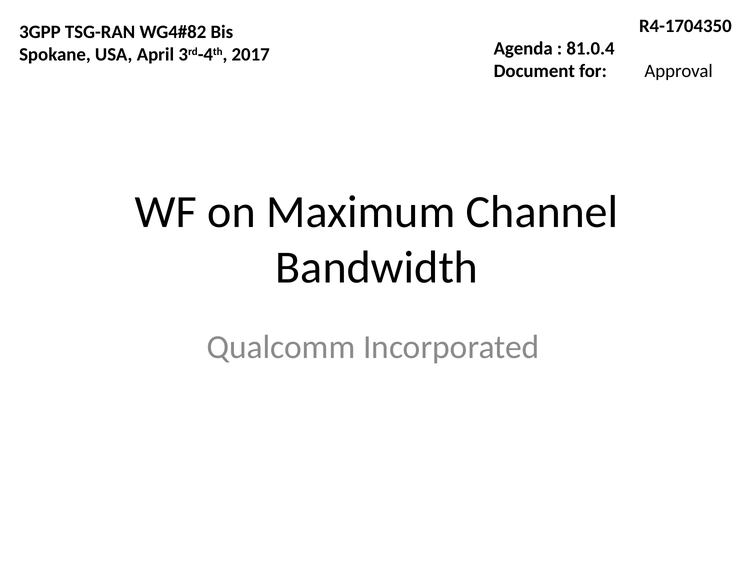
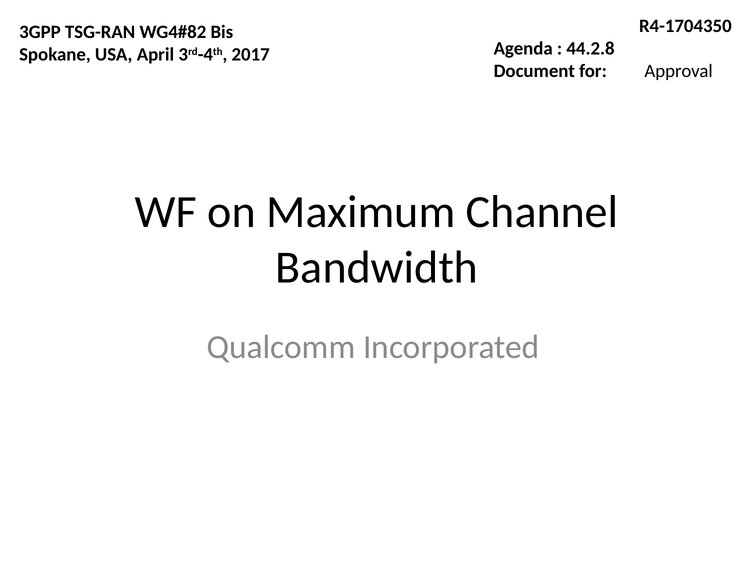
81.0.4: 81.0.4 -> 44.2.8 (591, 49)
